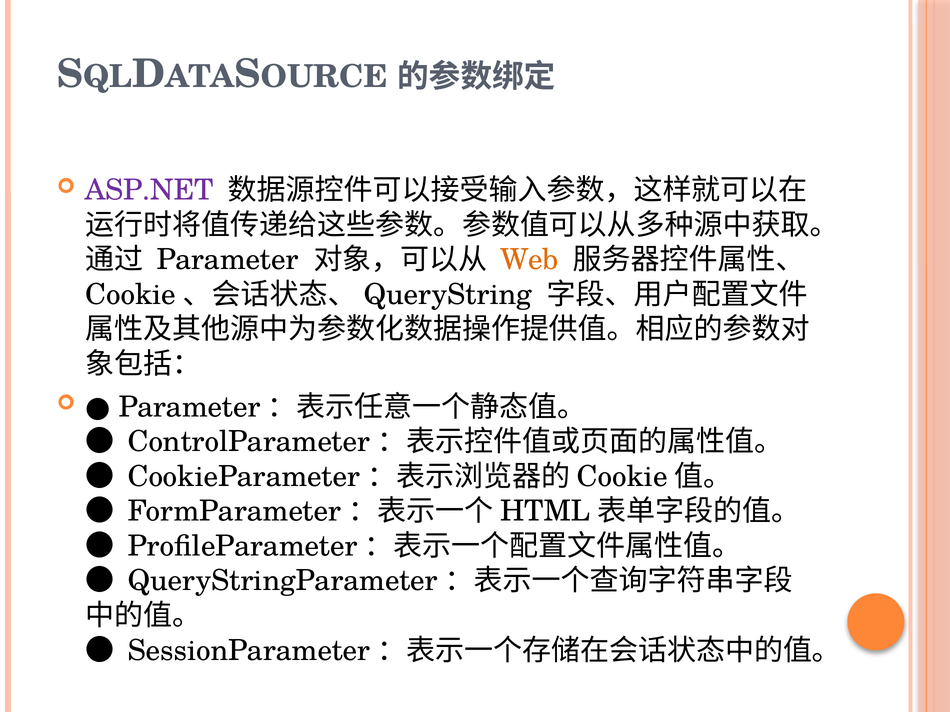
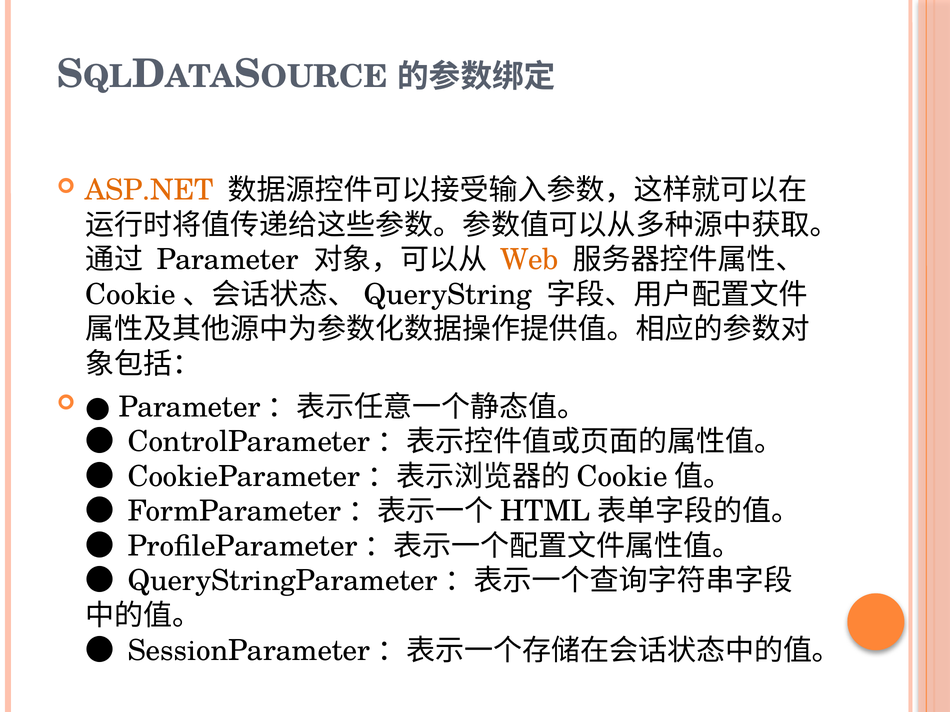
ASP.NET colour: purple -> orange (149, 190)
